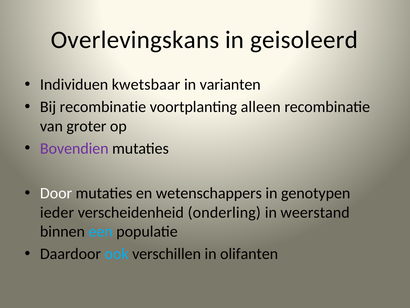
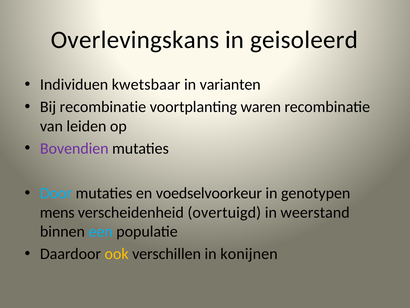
alleen: alleen -> waren (261, 107)
groter: groter -> leiden (86, 126)
Door colour: white -> light blue (56, 193)
wetenschappers: wetenschappers -> voedselvoorkeur (209, 193)
ieder: ieder -> mens (57, 212)
onderling: onderling -> overtuigd (224, 212)
ook colour: light blue -> yellow (117, 254)
olifanten: olifanten -> konijnen (249, 254)
